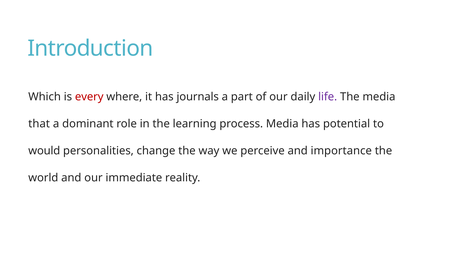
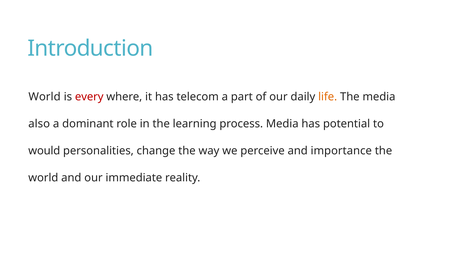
Which: Which -> World (45, 97)
journals: journals -> telecom (198, 97)
life colour: purple -> orange (328, 97)
that: that -> also (39, 124)
